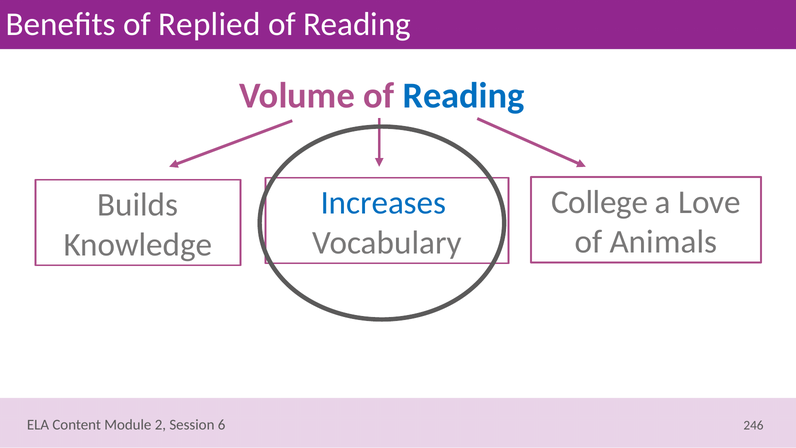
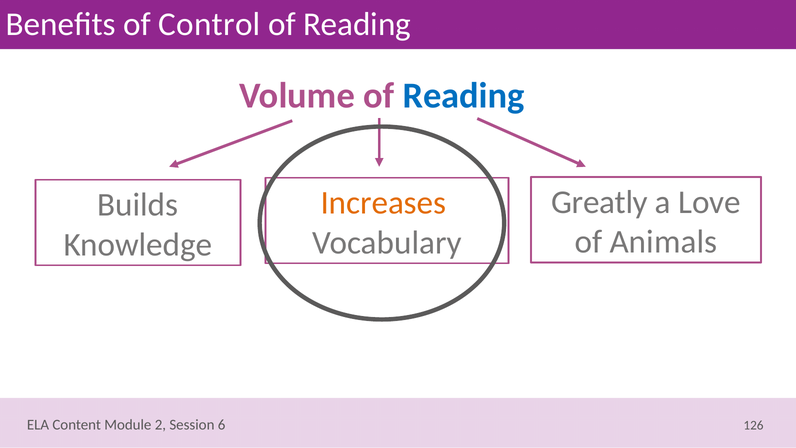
Replied: Replied -> Control (209, 24)
College: College -> Greatly (600, 202)
Increases colour: blue -> orange (383, 203)
246: 246 -> 126 (753, 425)
